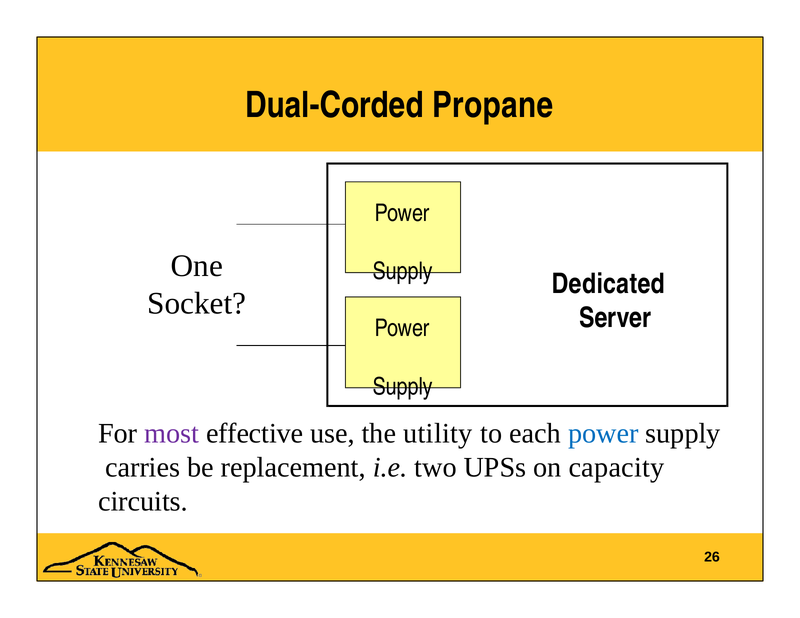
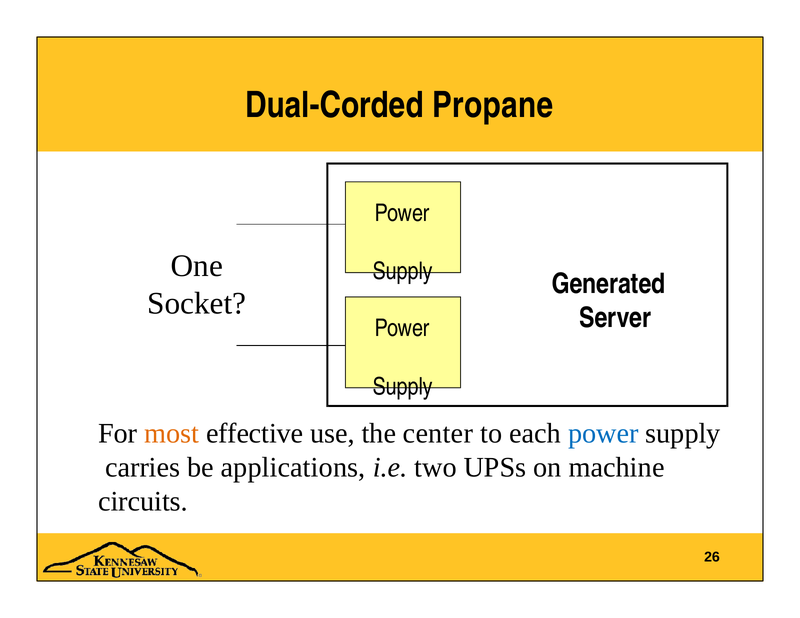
Dedicated: Dedicated -> Generated (609, 284)
most colour: purple -> orange (172, 434)
utility: utility -> center (438, 434)
replacement: replacement -> applications (293, 468)
capacity: capacity -> machine (617, 468)
